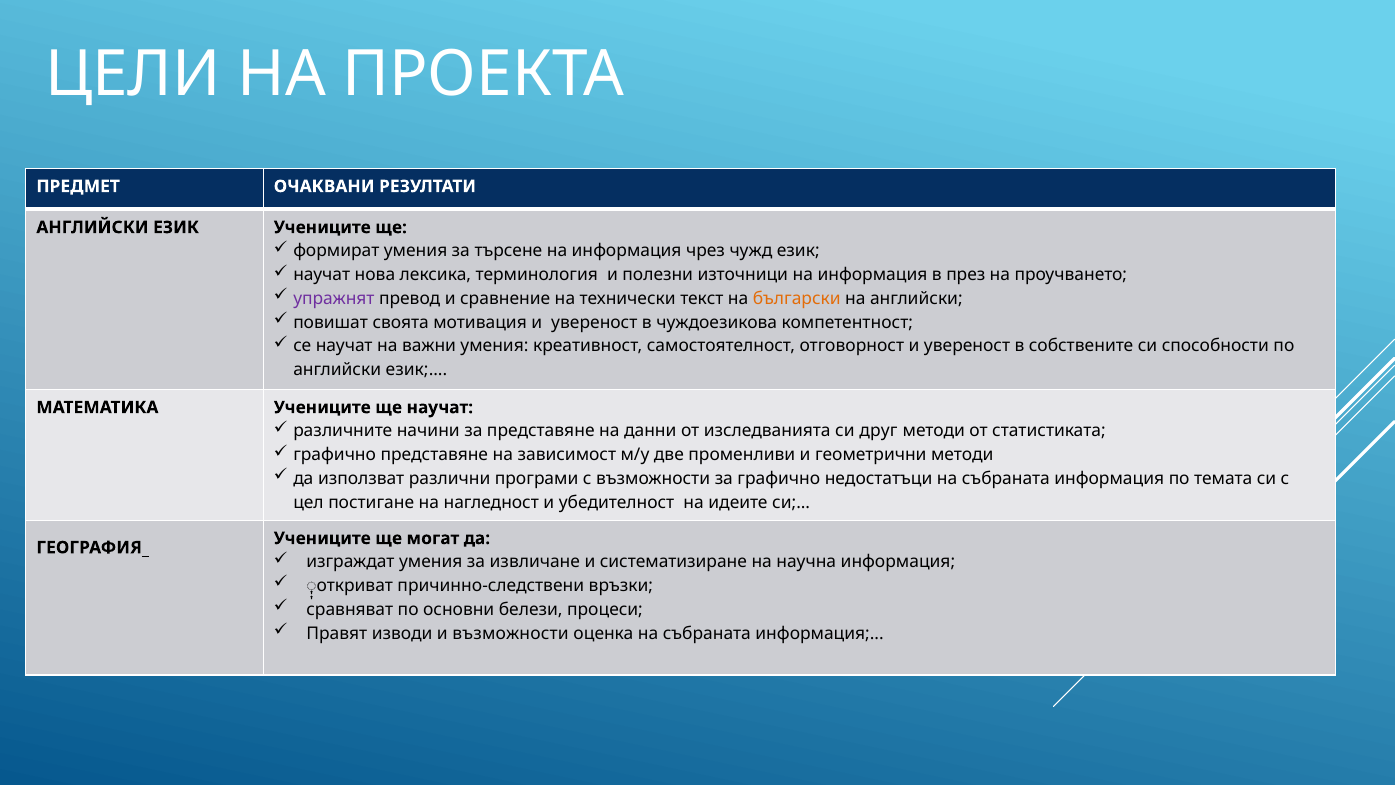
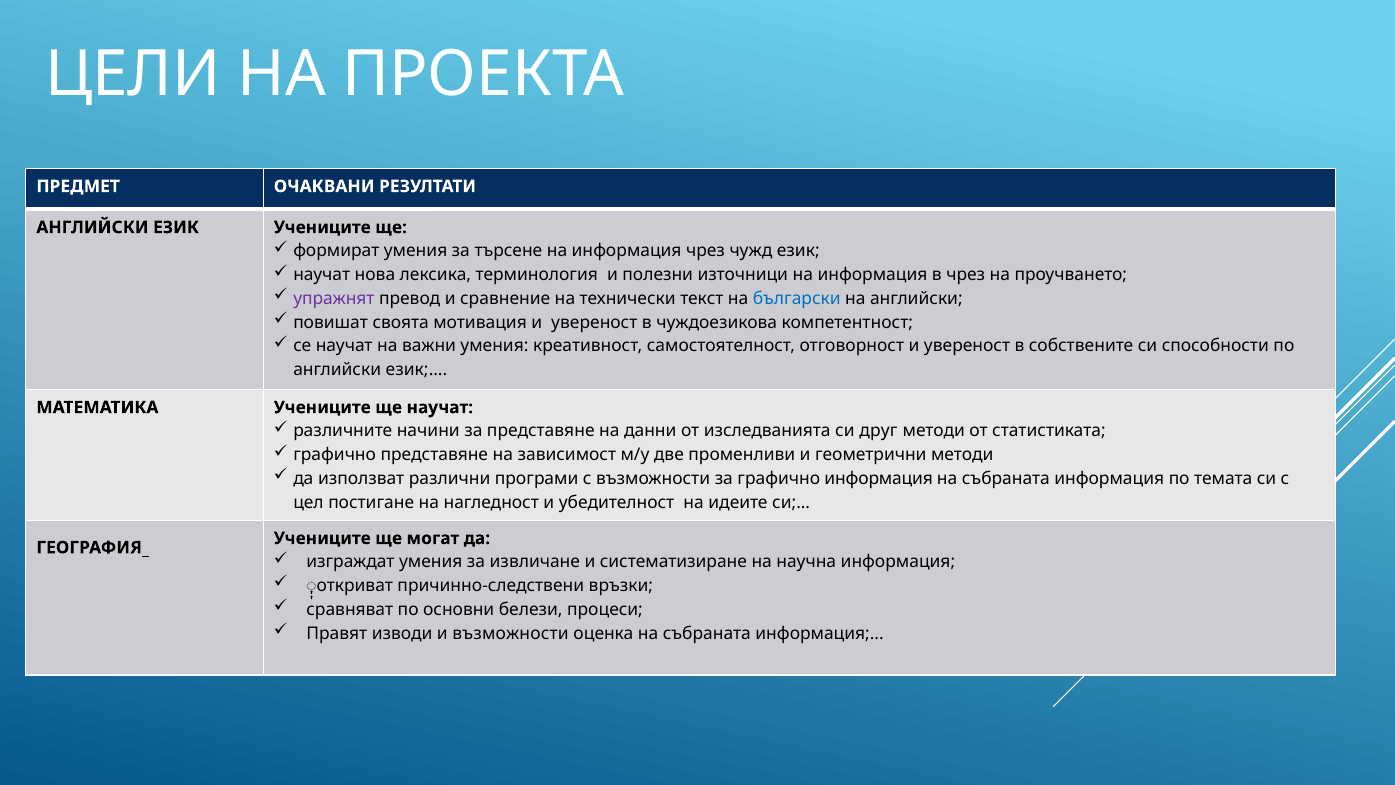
в през: през -> чрез (966, 275)
български colour: orange -> blue (797, 299)
графично недостатъци: недостатъци -> информация (879, 478)
